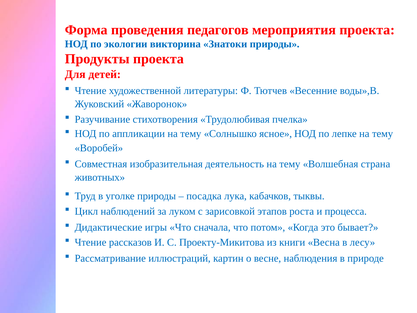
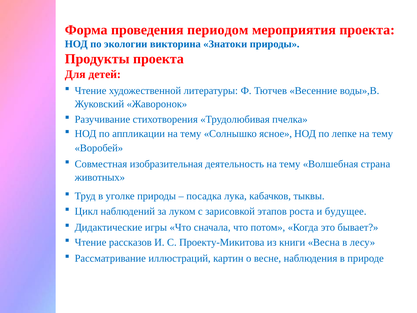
педагогов: педагогов -> периодом (218, 30)
процесса: процесса -> будущее (346, 211)
